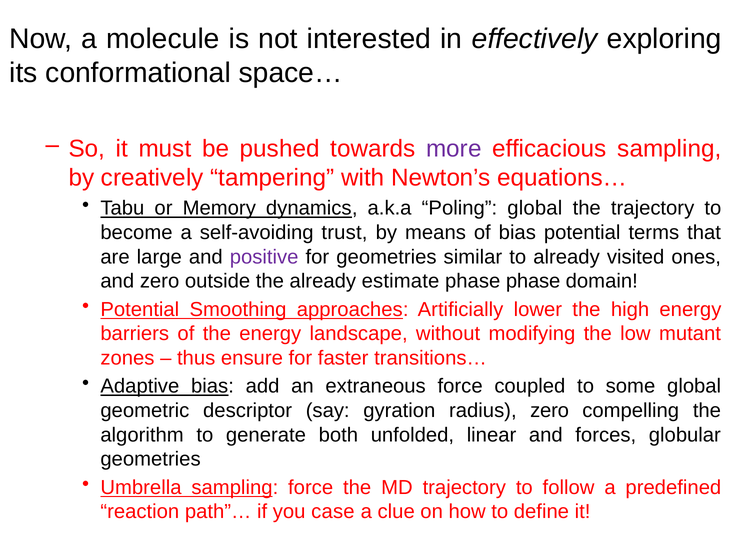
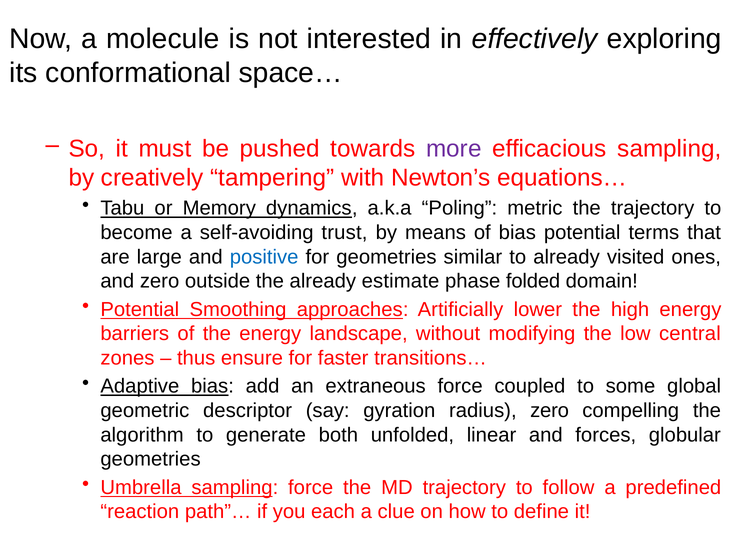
Poling global: global -> metric (535, 209)
positive colour: purple -> blue (264, 257)
phase phase: phase -> folded (533, 281)
mutant: mutant -> central (690, 334)
case: case -> each (333, 512)
